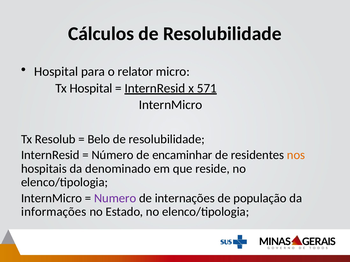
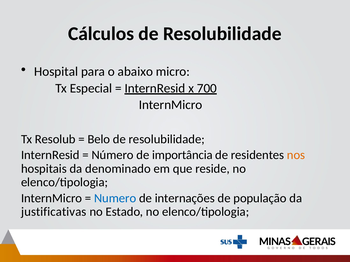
relator: relator -> abaixo (135, 72)
Tx Hospital: Hospital -> Especial (91, 88)
571: 571 -> 700 (207, 88)
encaminhar: encaminhar -> importância (182, 155)
Numero colour: purple -> blue (115, 199)
informações: informações -> justificativas (54, 212)
